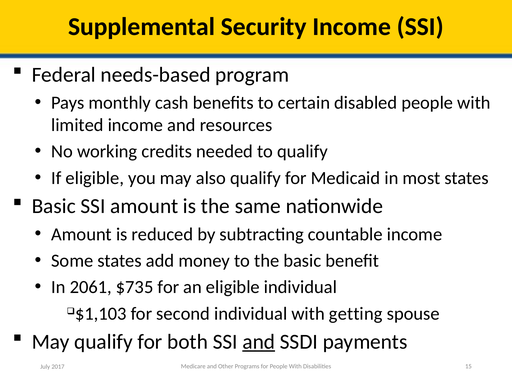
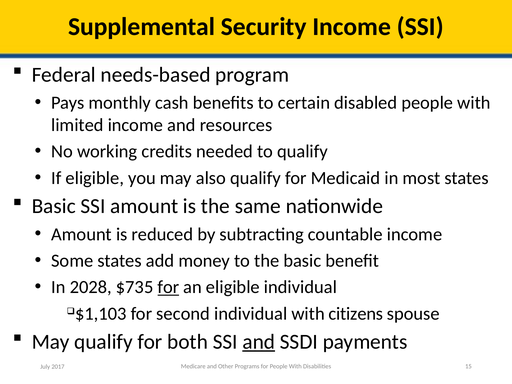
2061: 2061 -> 2028 (91, 287)
for underline: none -> present (168, 287)
getting: getting -> citizens (356, 314)
